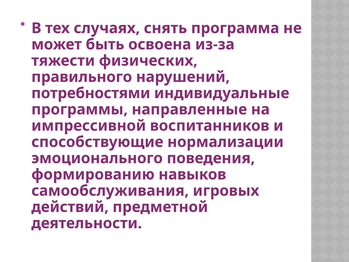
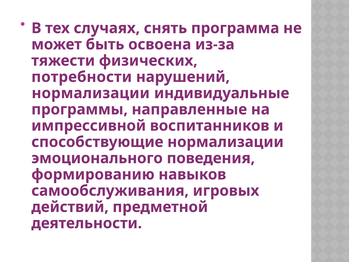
правильного: правильного -> потребности (82, 77)
потребностями: потребностями -> нормализации (91, 93)
